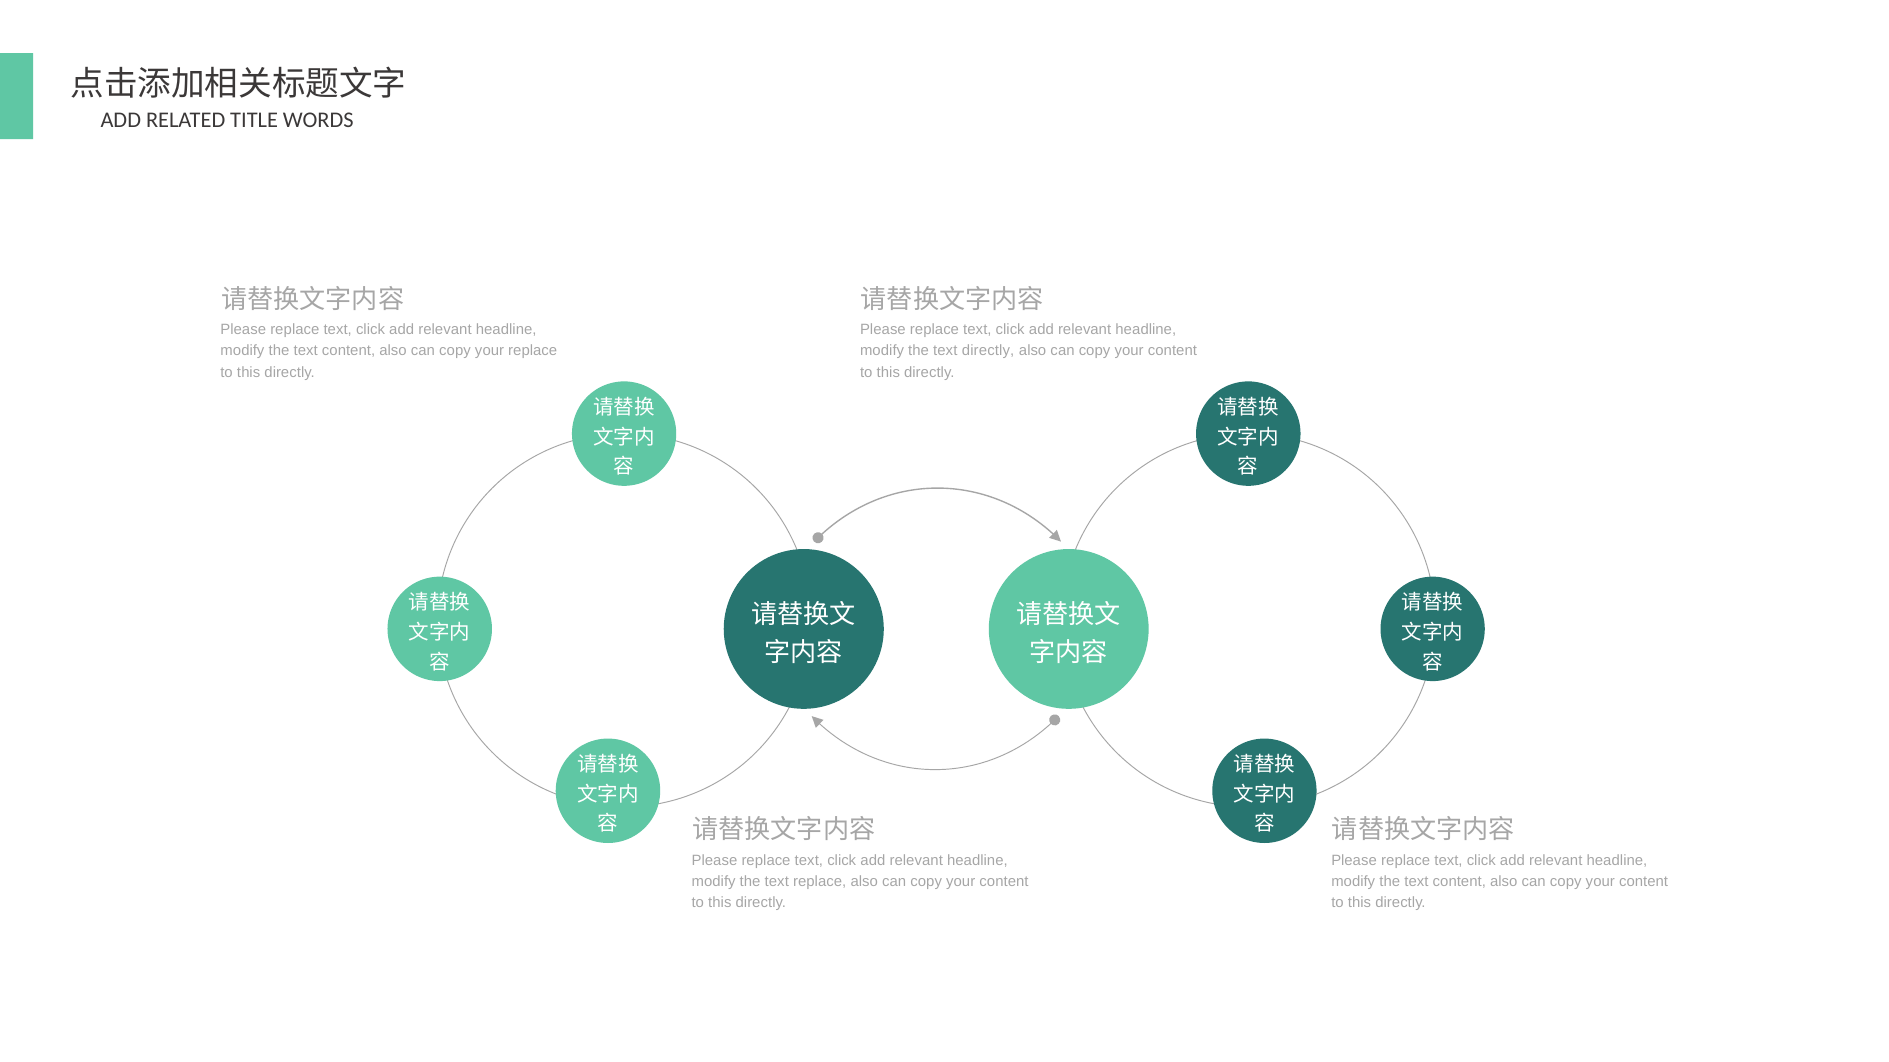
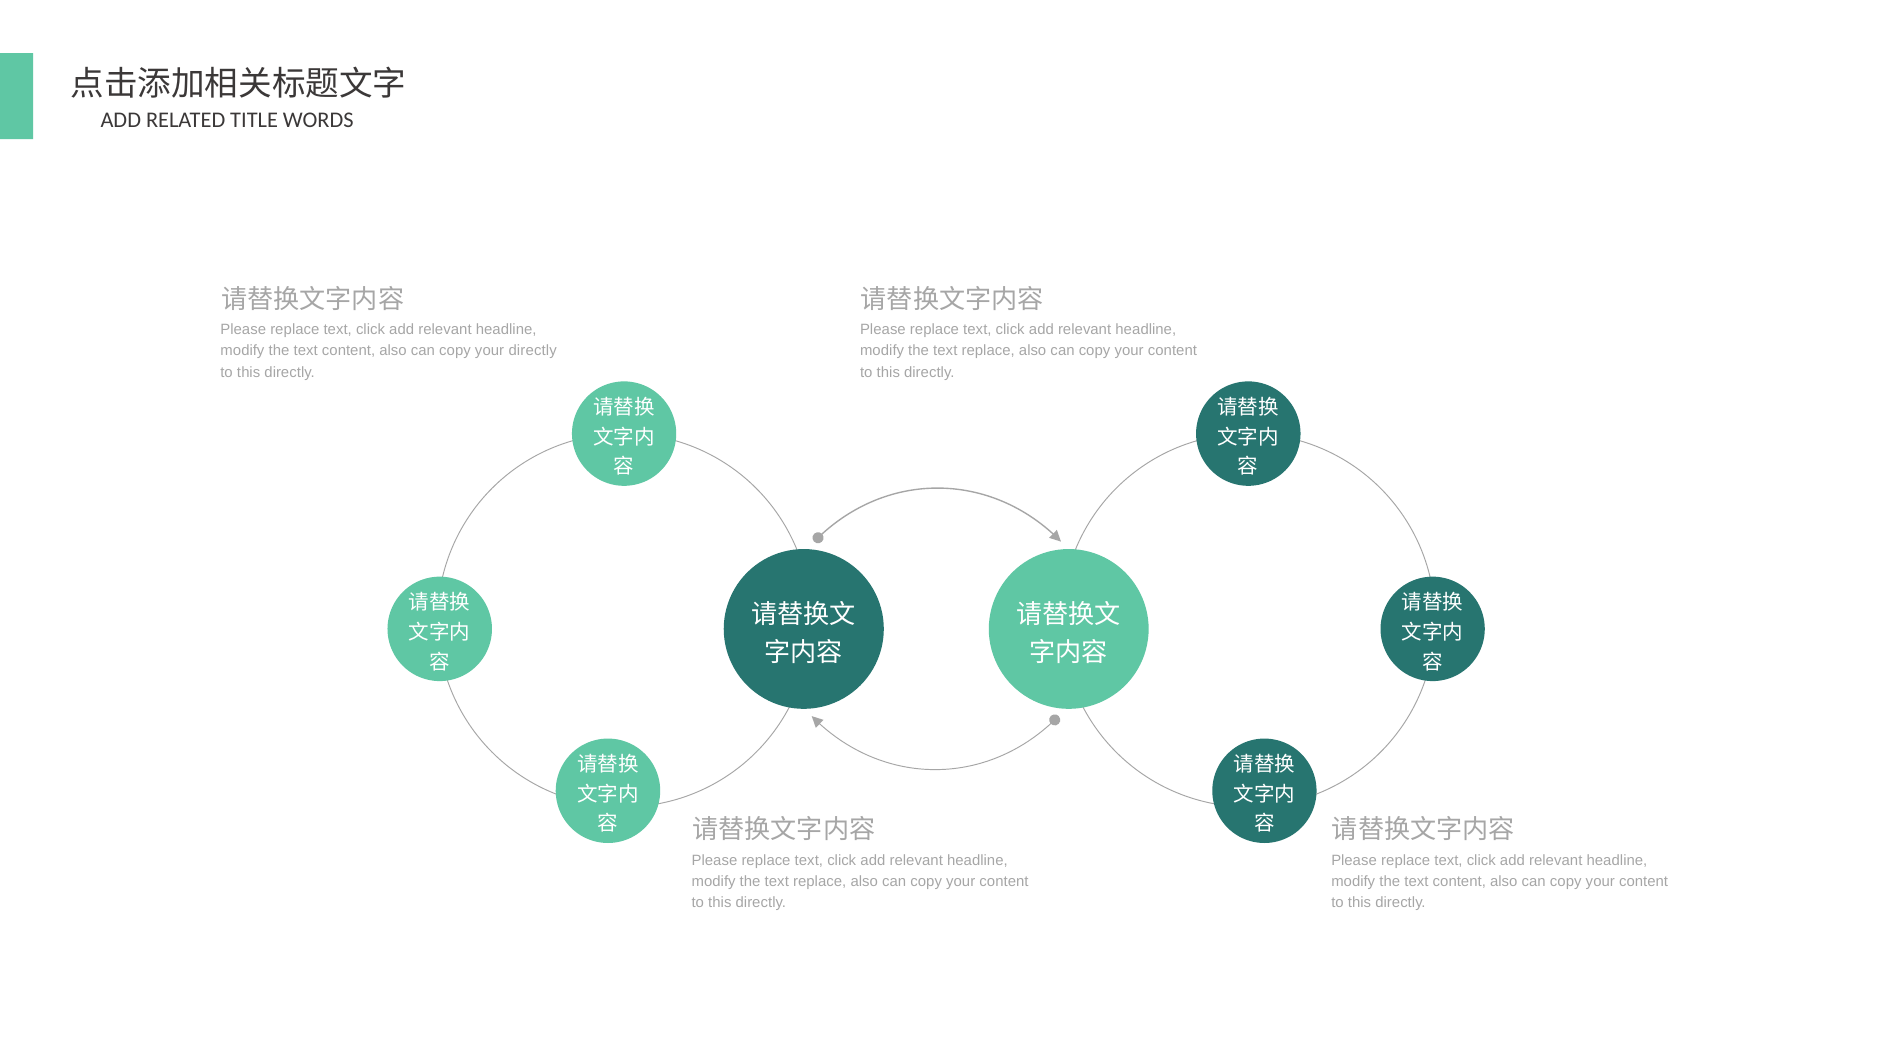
your replace: replace -> directly (533, 351)
directly: directly -> replace (988, 351)
